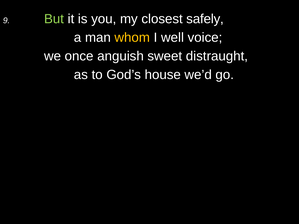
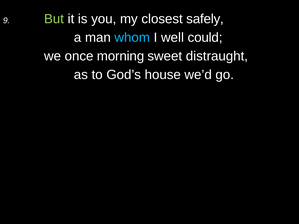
whom colour: yellow -> light blue (132, 38)
voice: voice -> could (205, 38)
anguish: anguish -> morning (121, 56)
